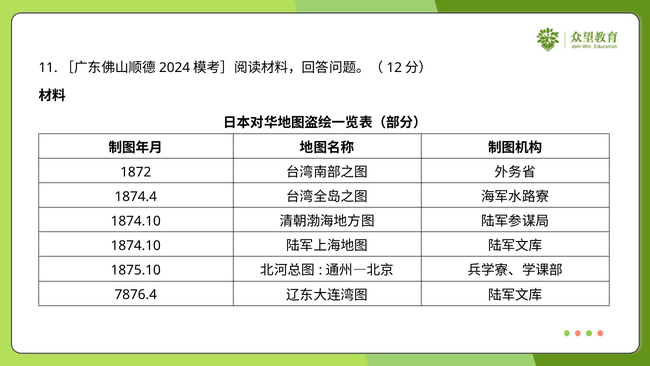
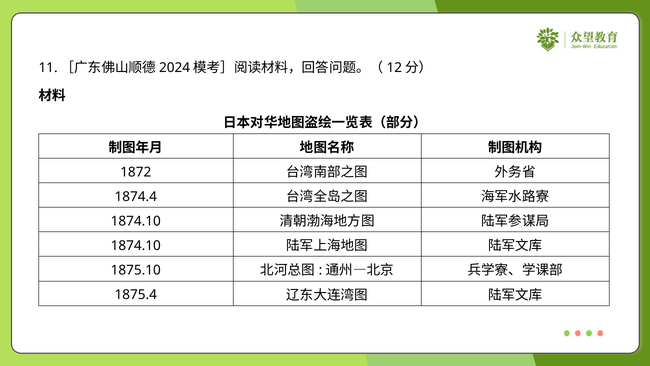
7876.4: 7876.4 -> 1875.4 (136, 295)
